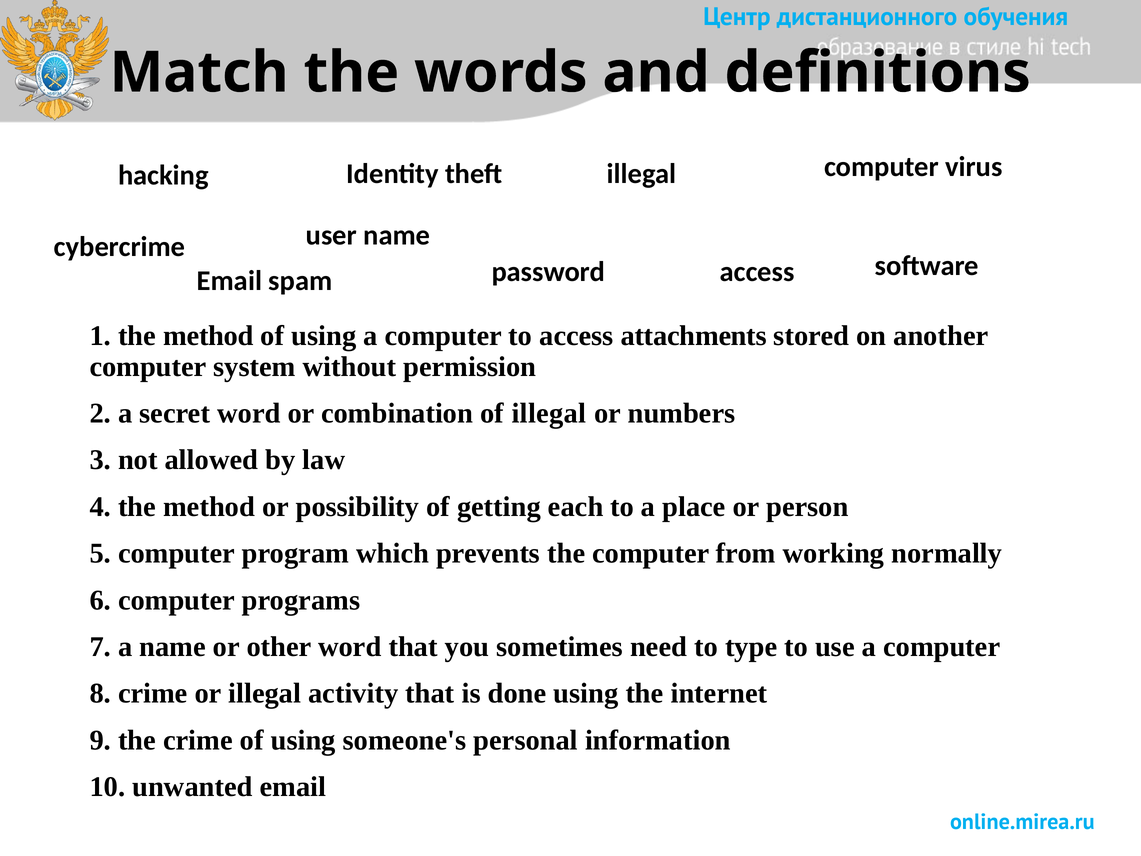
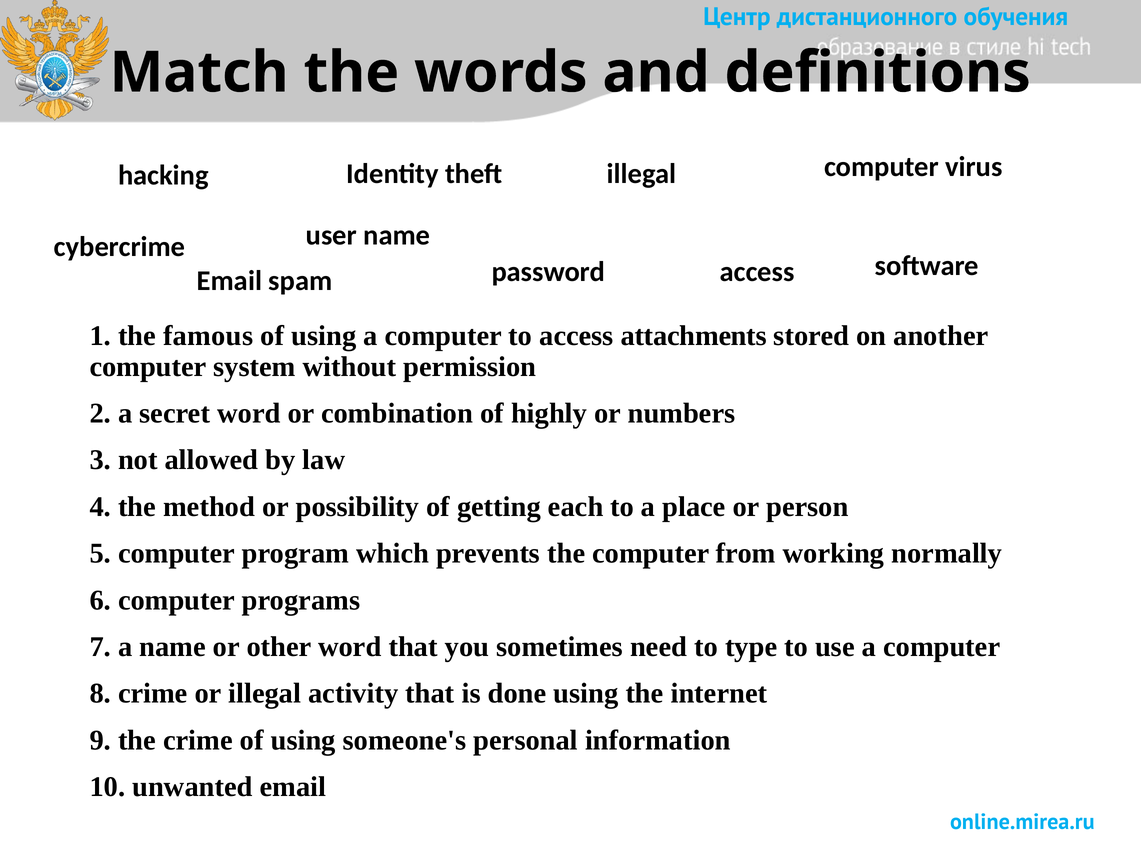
1 the method: method -> famous (208, 336)
of illegal: illegal -> highly (549, 413)
